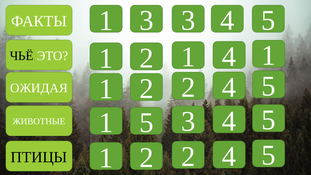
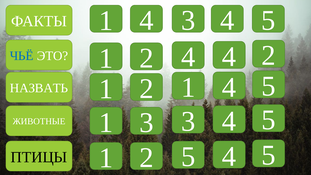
3: 3 -> 4 (146, 21)
2 1: 1 -> 4 (188, 57)
4 1: 1 -> 2 (269, 56)
ЧЬЁ colour: black -> blue (22, 56)
2: 2 -> 1 (188, 88)
ОЖИДАЯ: ОЖИДАЯ -> НАЗВАТЬ (39, 88)
1 5: 5 -> 3 (146, 123)
2: 2 -> 5 (188, 157)
